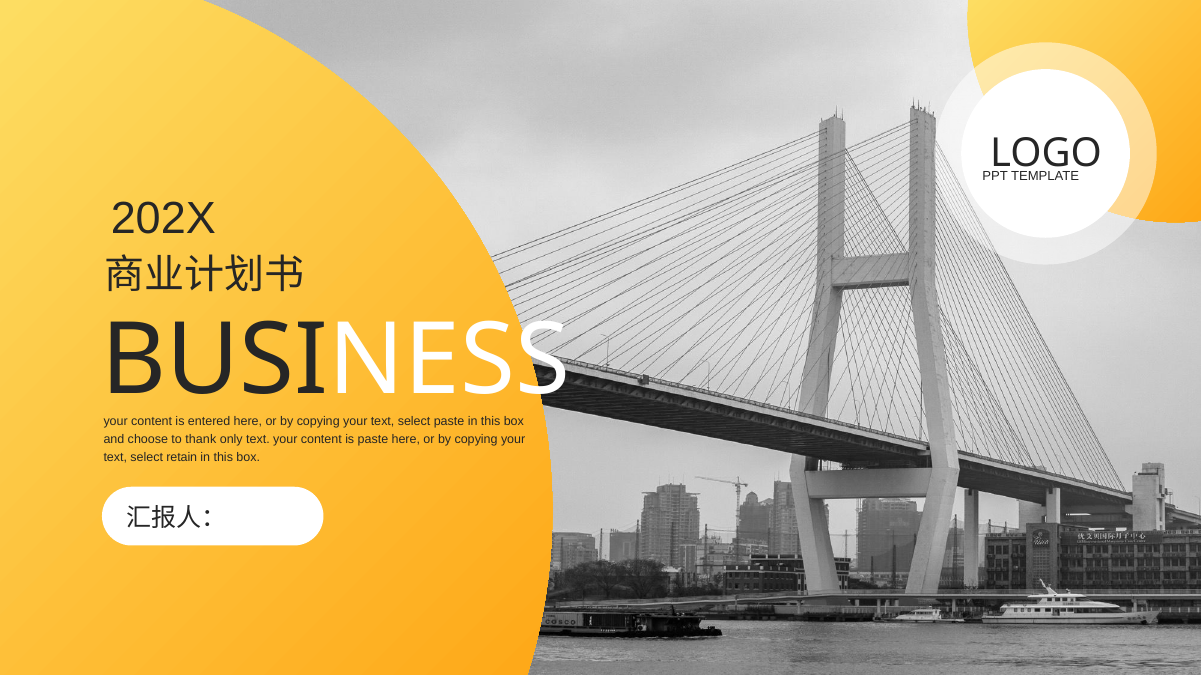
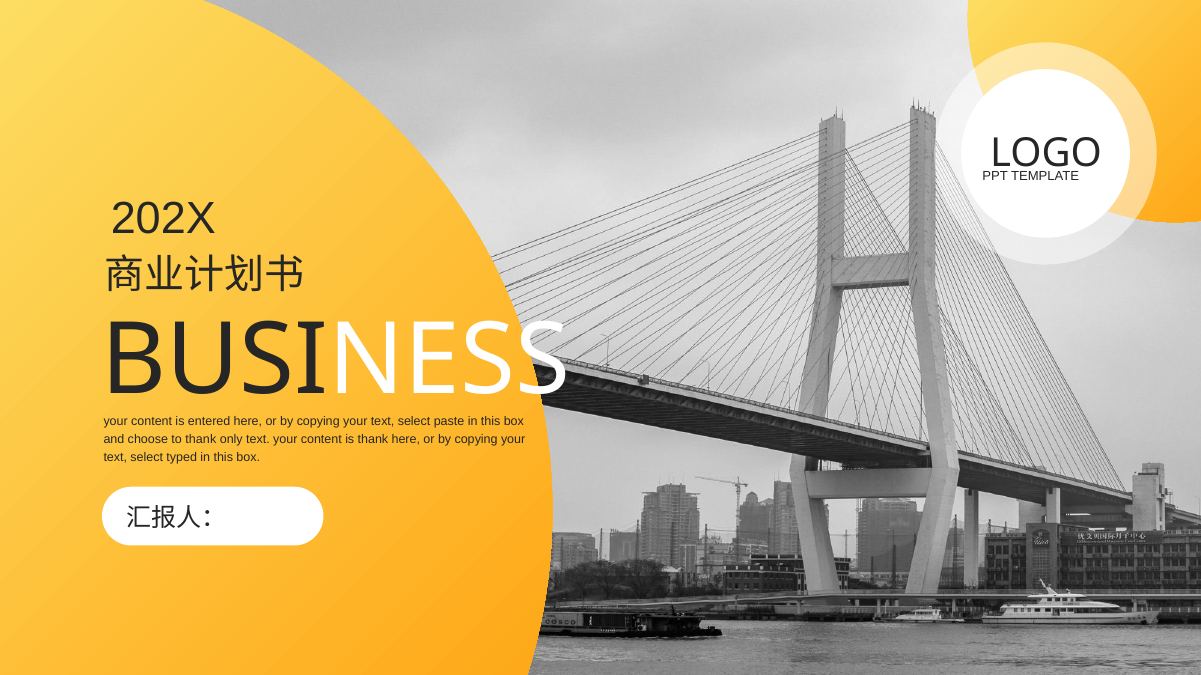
is paste: paste -> thank (373, 440)
retain: retain -> typed (182, 458)
